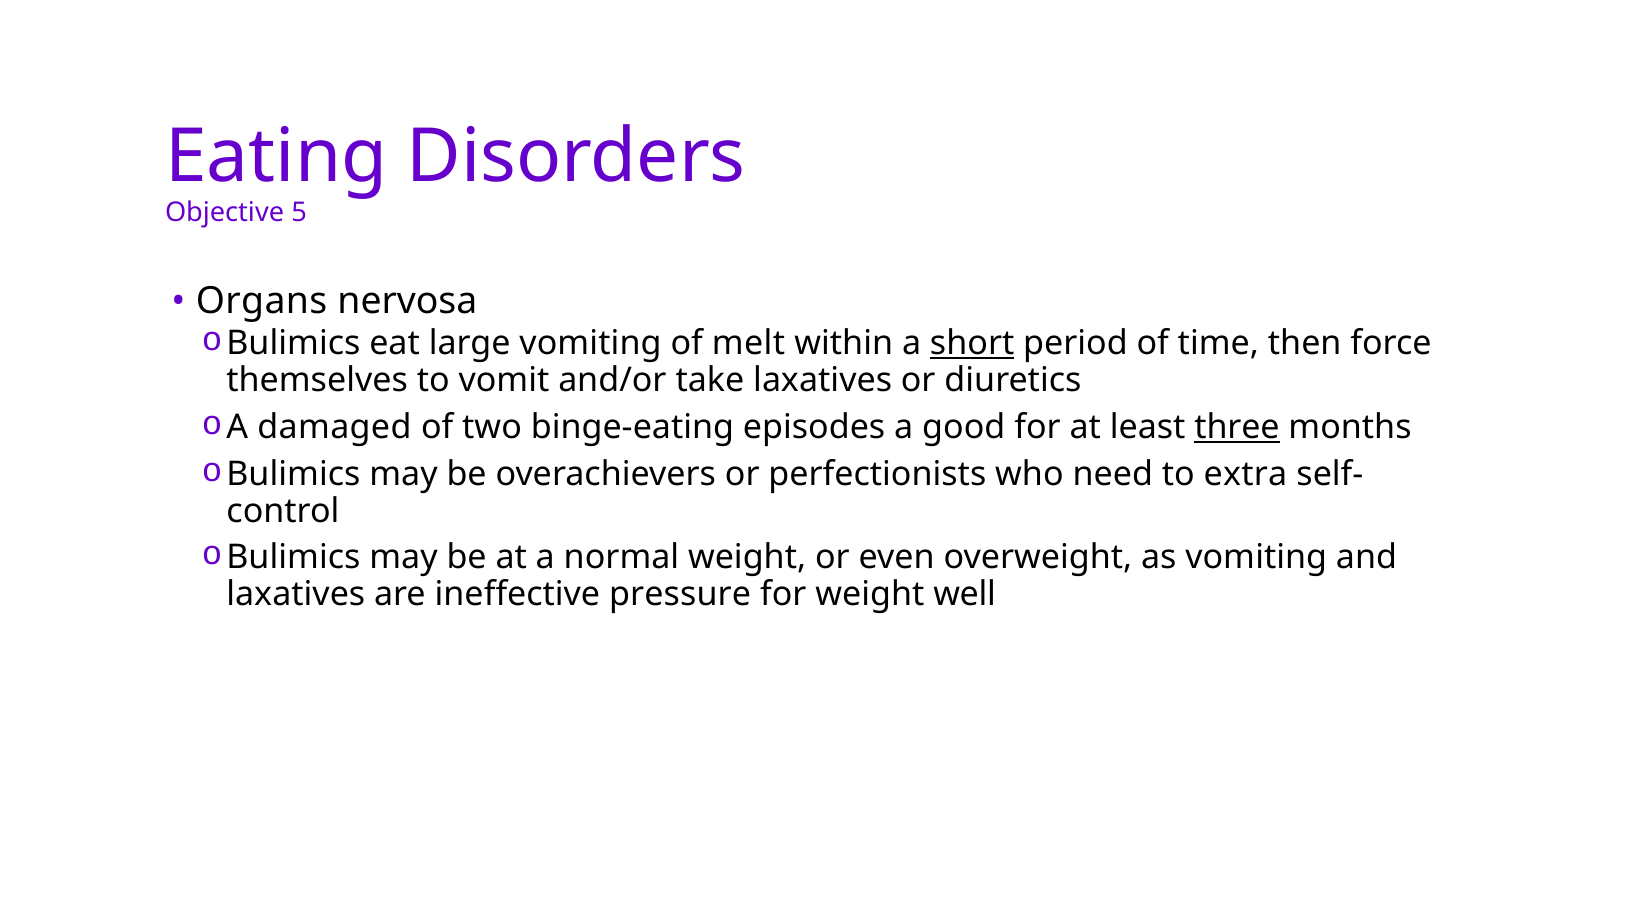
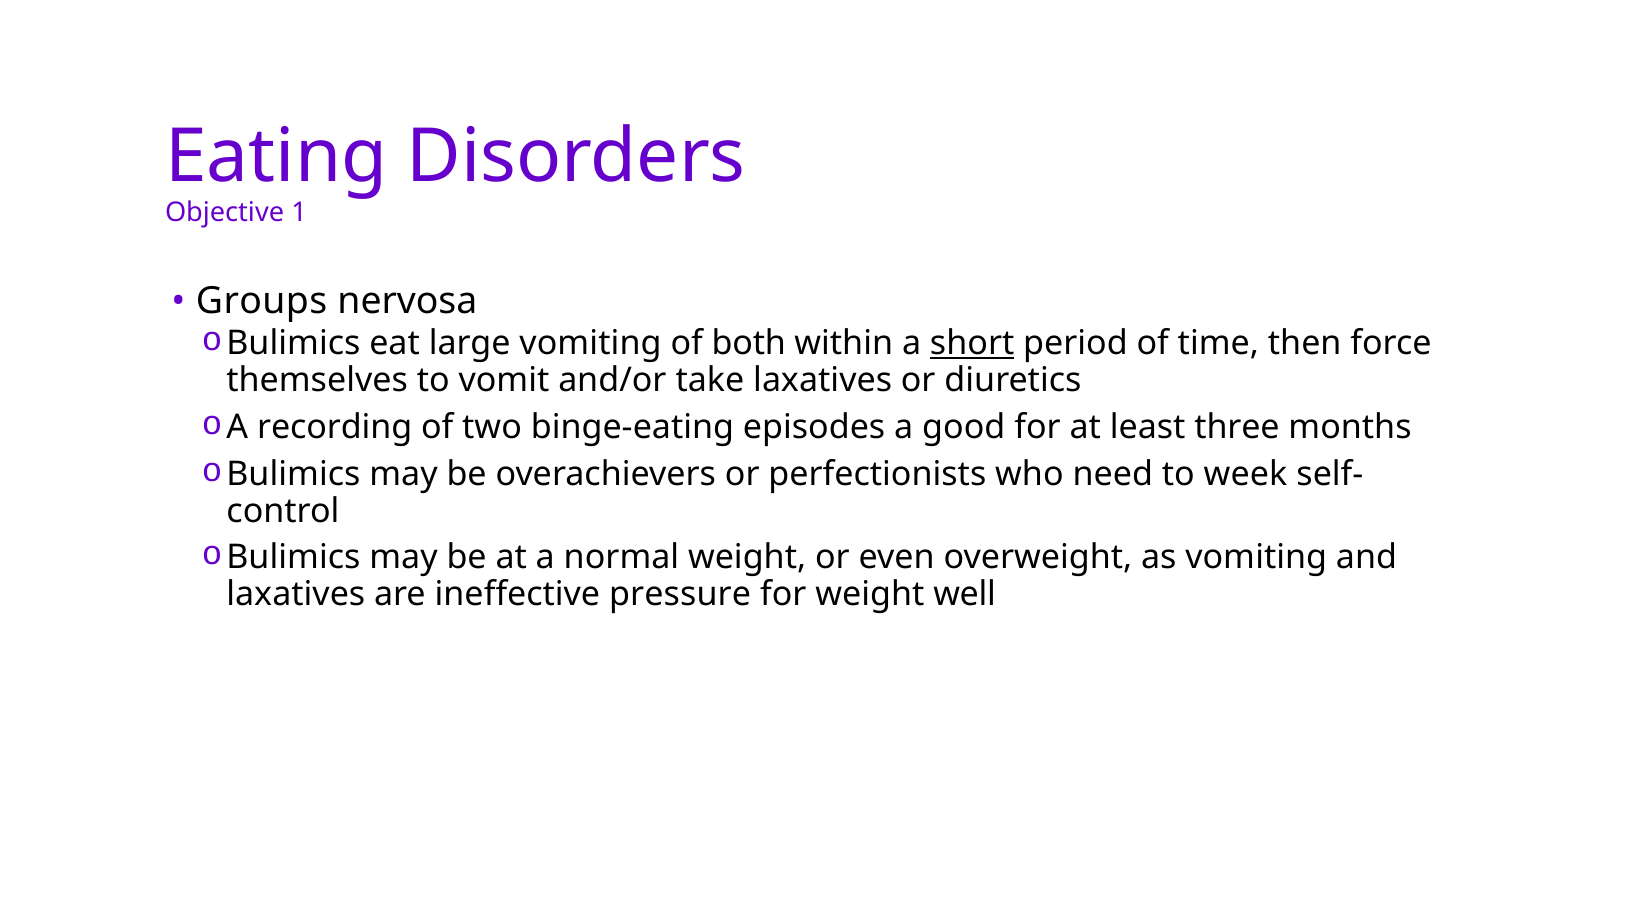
5: 5 -> 1 (299, 213)
Organs: Organs -> Groups (262, 301)
melt: melt -> both (749, 343)
damaged: damaged -> recording (335, 427)
three underline: present -> none (1237, 427)
extra: extra -> week (1246, 474)
